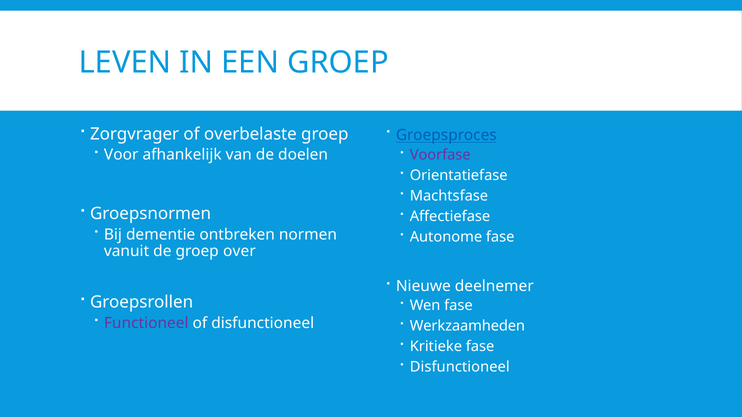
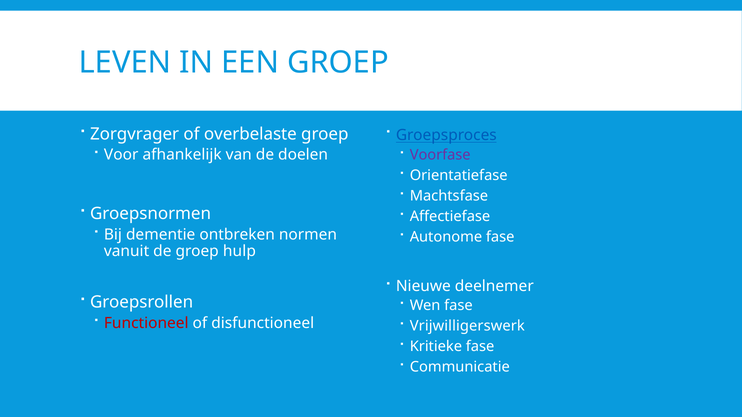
over: over -> hulp (239, 251)
Functioneel colour: purple -> red (146, 323)
Werkzaamheden: Werkzaamheden -> Vrijwilligerswerk (467, 326)
Disfunctioneel: Disfunctioneel -> Communicatie (460, 367)
